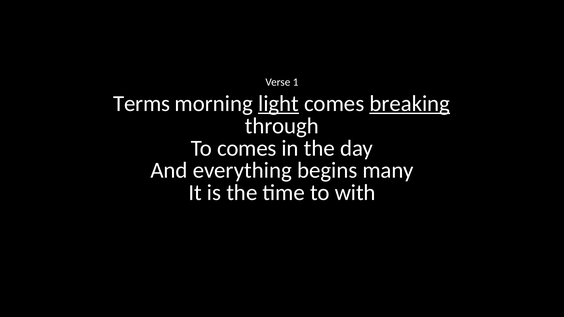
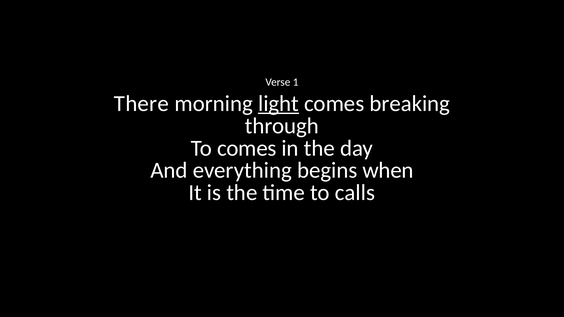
Terms: Terms -> There (141, 104)
breaking underline: present -> none (410, 104)
many: many -> when (388, 170)
with: with -> calls (355, 193)
